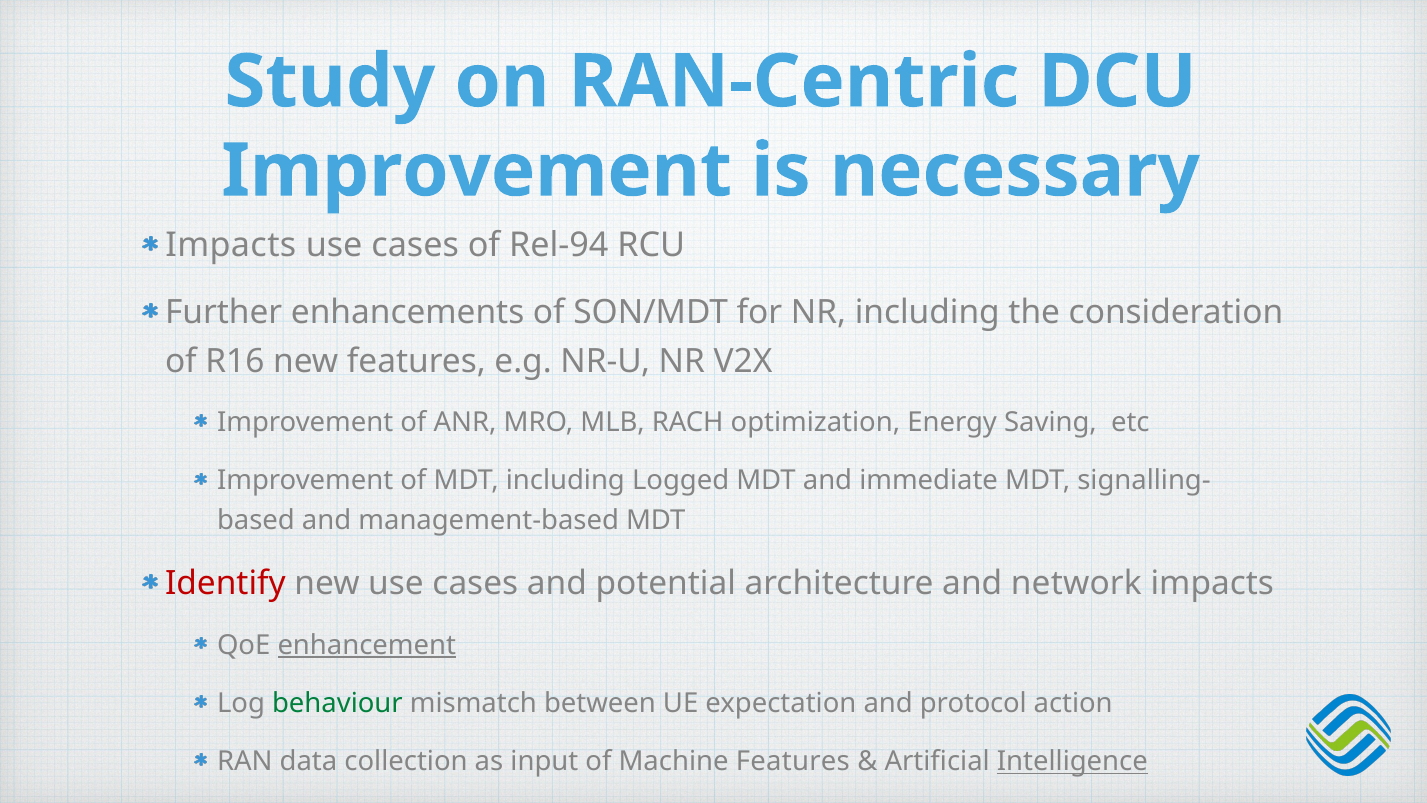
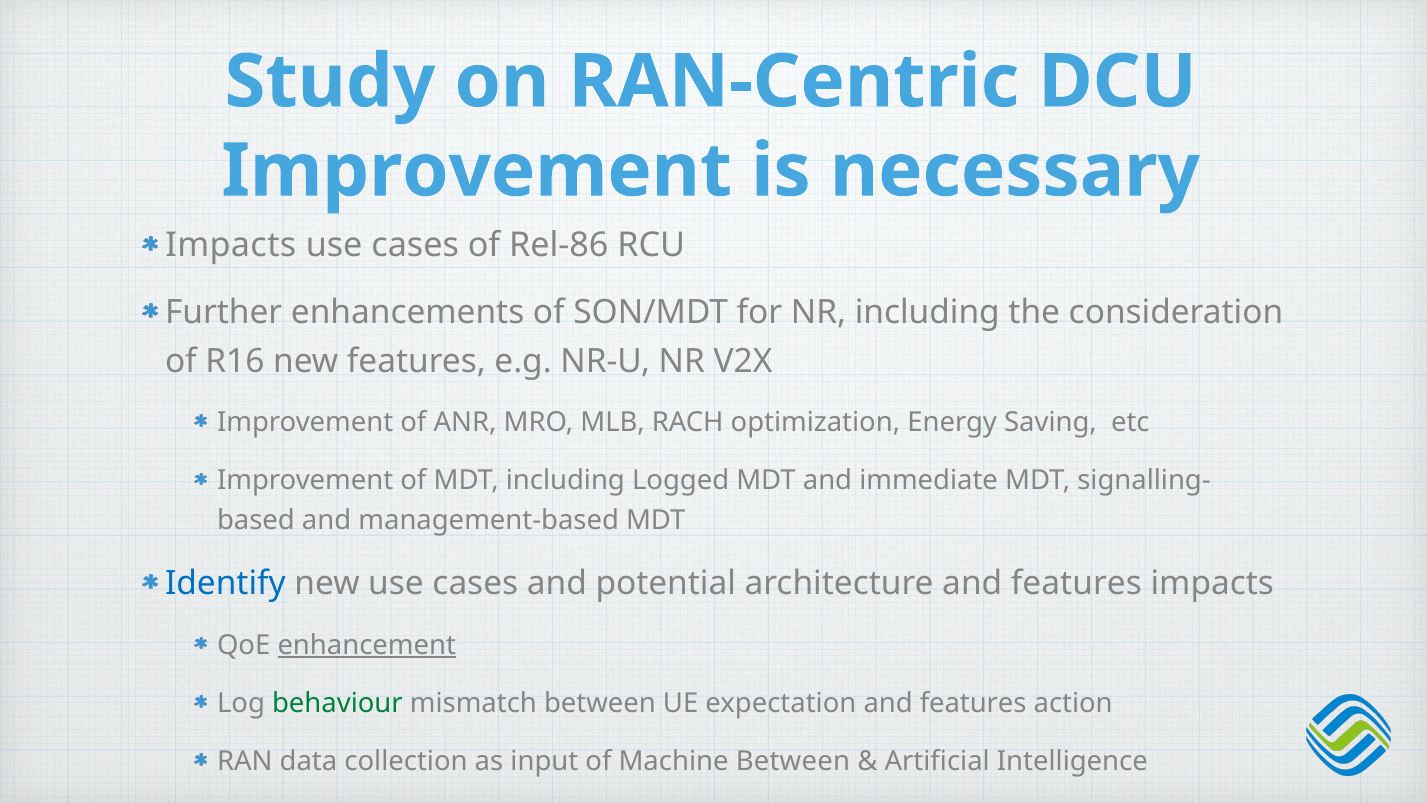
Rel-94: Rel-94 -> Rel-86 (559, 246)
Identify colour: red -> blue (225, 584)
architecture and network: network -> features (1076, 584)
expectation and protocol: protocol -> features (973, 703)
Machine Features: Features -> Between (793, 761)
Intelligence underline: present -> none (1072, 761)
